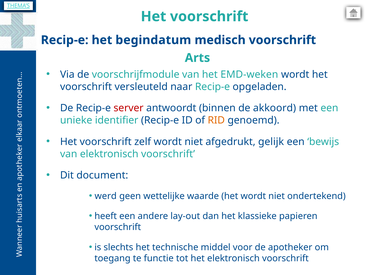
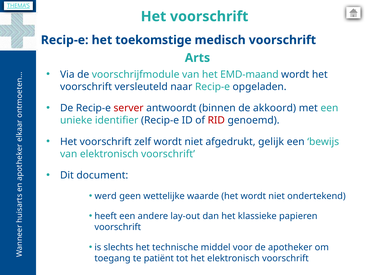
begindatum: begindatum -> toekomstige (153, 40)
EMD-weken: EMD-weken -> EMD-maand (249, 74)
RID colour: orange -> red (216, 120)
functie: functie -> patiënt (159, 259)
